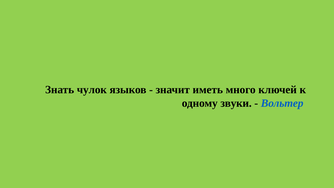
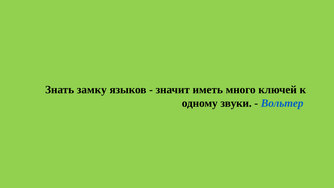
чулок: чулок -> замку (92, 90)
